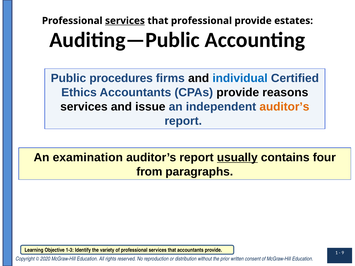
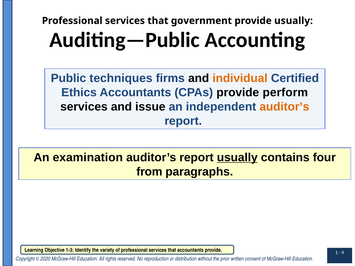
services underline: present -> none (125, 21)
that professional: professional -> government (201, 21)
provide estates: estates -> usually (294, 21)
procedures: procedures -> techniques (121, 78)
individual colour: blue -> orange (240, 78)
reasons: reasons -> perform (285, 93)
